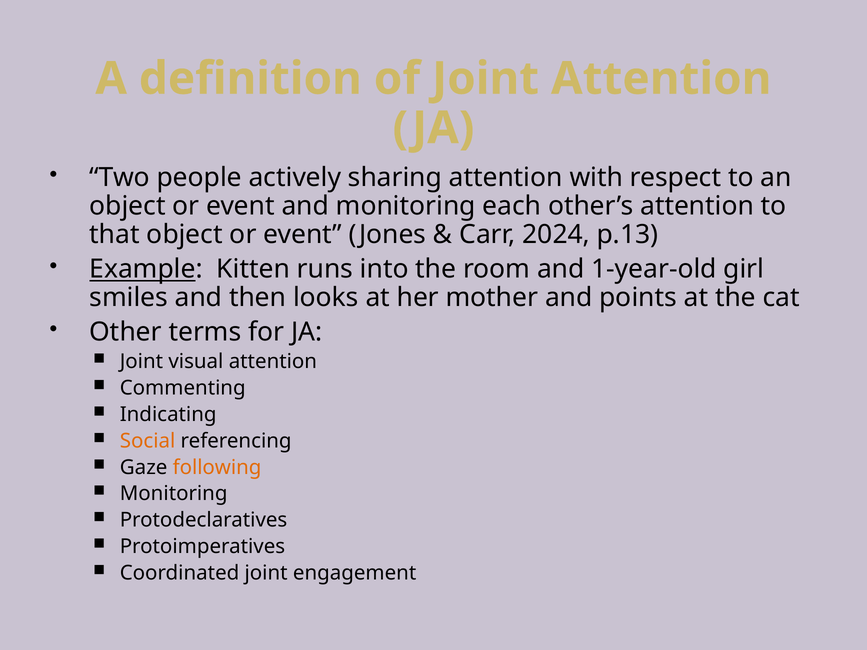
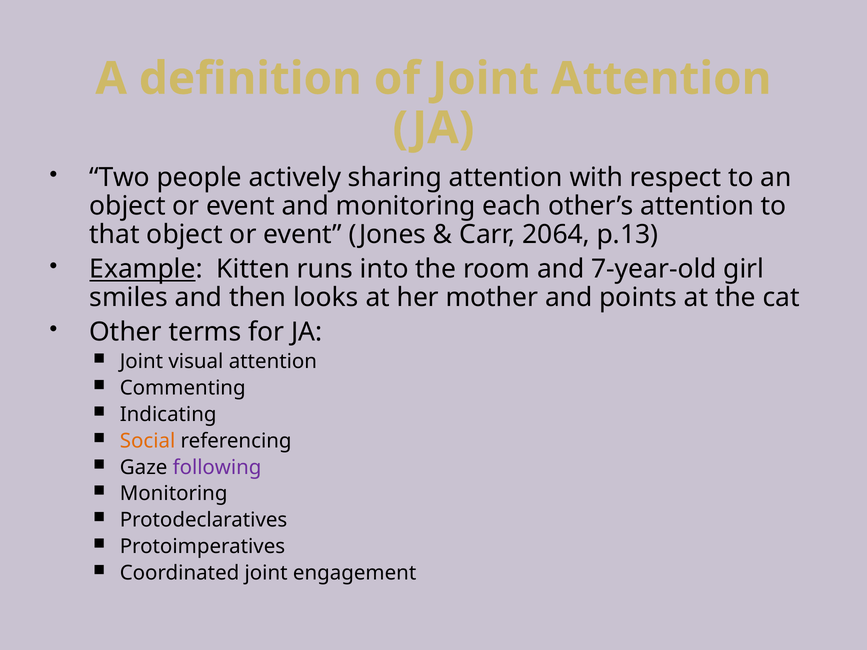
2024: 2024 -> 2064 (556, 235)
1-year-old: 1-year-old -> 7-year-old (654, 269)
following colour: orange -> purple (217, 467)
